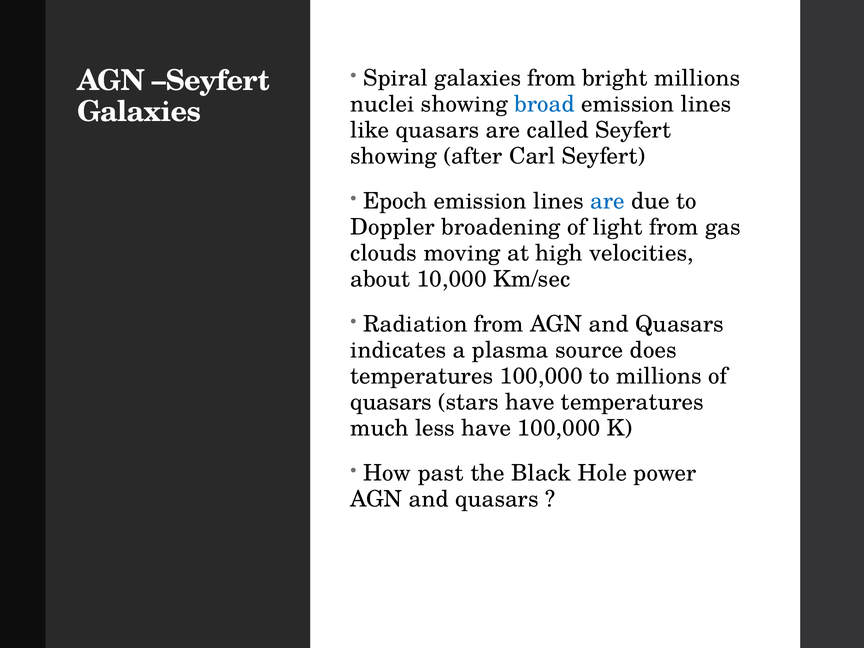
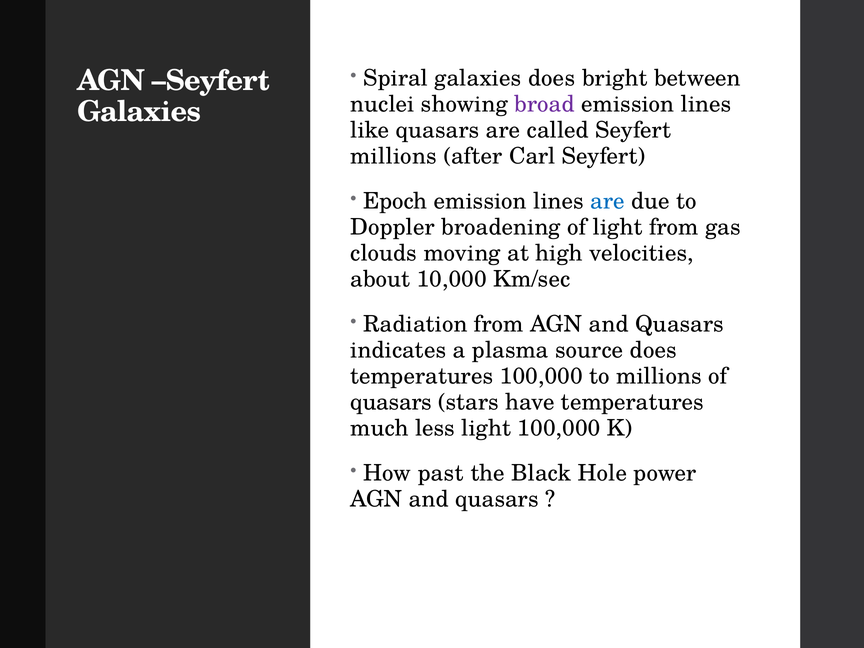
galaxies from: from -> does (552, 78)
bright millions: millions -> between (697, 78)
broad colour: blue -> purple (545, 104)
showing: showing -> millions (394, 156)
less have: have -> light (486, 428)
